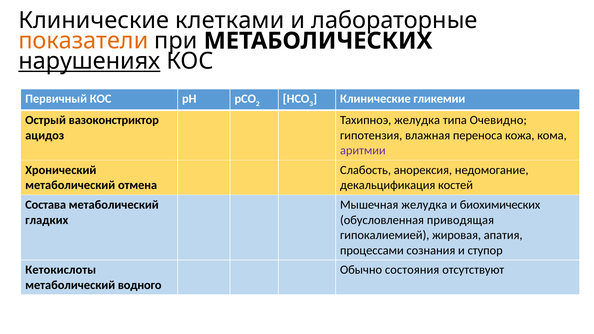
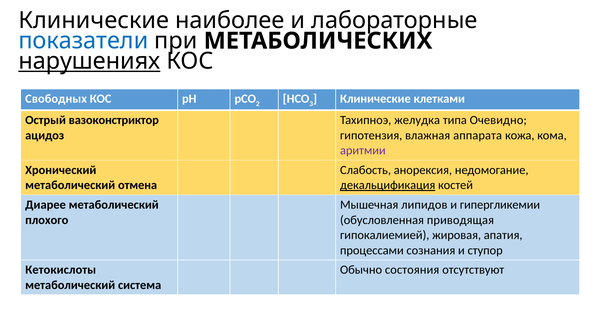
клетками: клетками -> наиболее (230, 21)
показатели colour: orange -> blue (83, 41)
Первичный: Первичный -> Свободных (56, 99)
гликемии: гликемии -> клетками (439, 99)
переноса: переноса -> аппарата (478, 135)
декальцификация underline: none -> present (388, 185)
Состава: Состава -> Диарее (46, 205)
Мышечная желудка: желудка -> липидов (424, 205)
биохимических: биохимических -> гипергликемии (500, 205)
гладких: гладких -> плохого (47, 220)
водного: водного -> система (140, 285)
